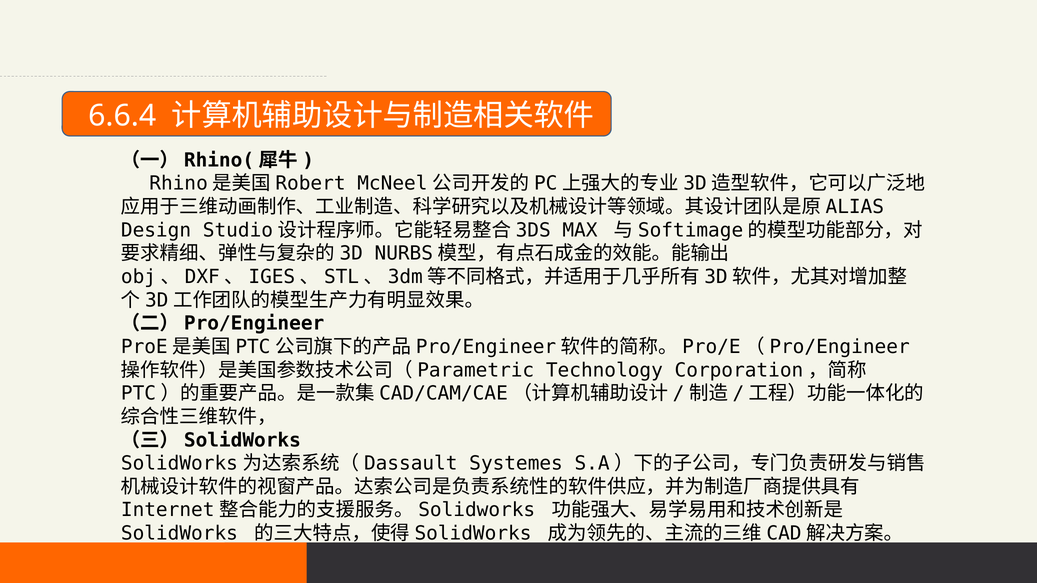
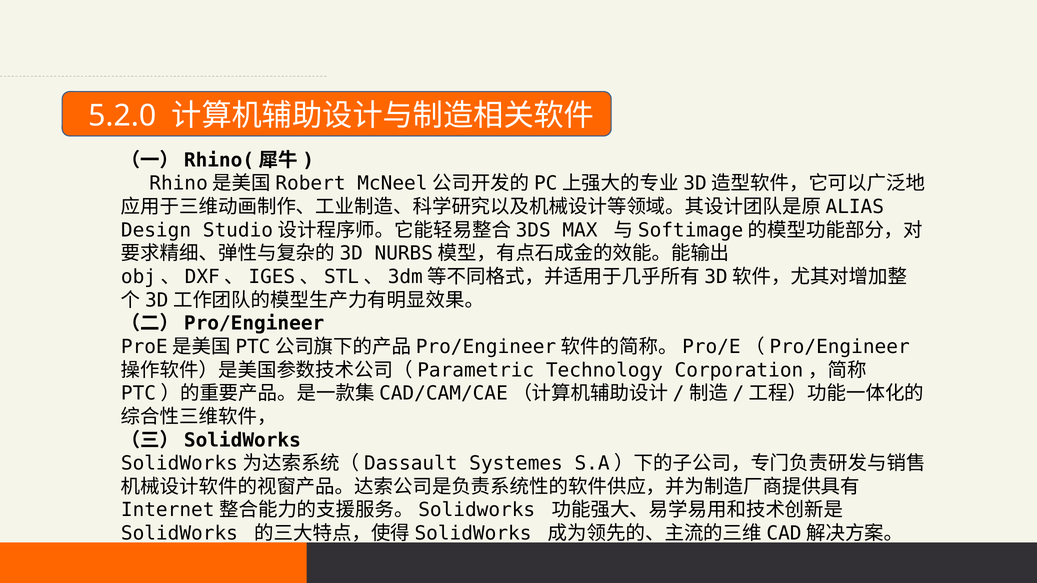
6.6.4: 6.6.4 -> 5.2.0 (122, 116)
